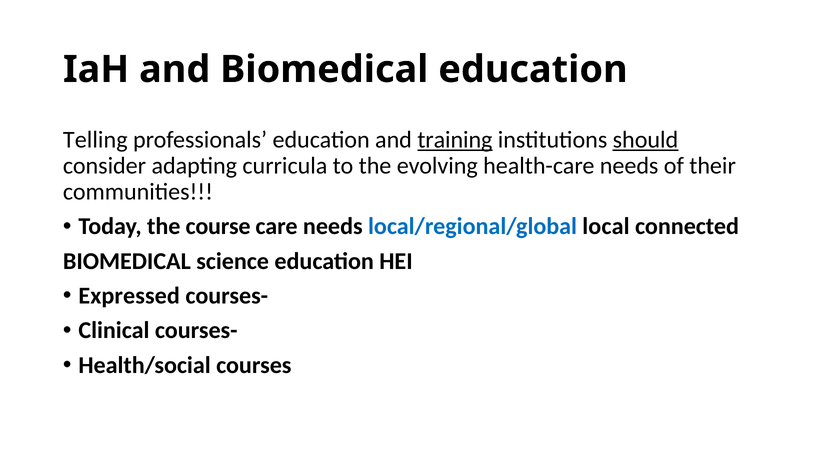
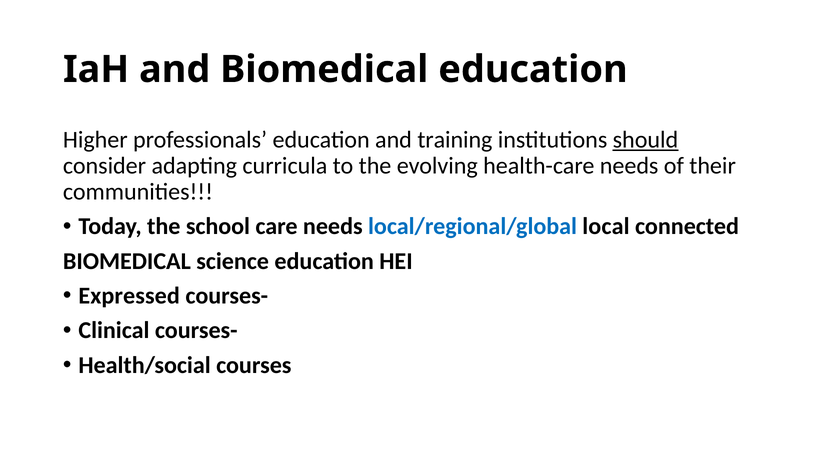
Telling: Telling -> Higher (95, 140)
training underline: present -> none (455, 140)
course: course -> school (218, 226)
